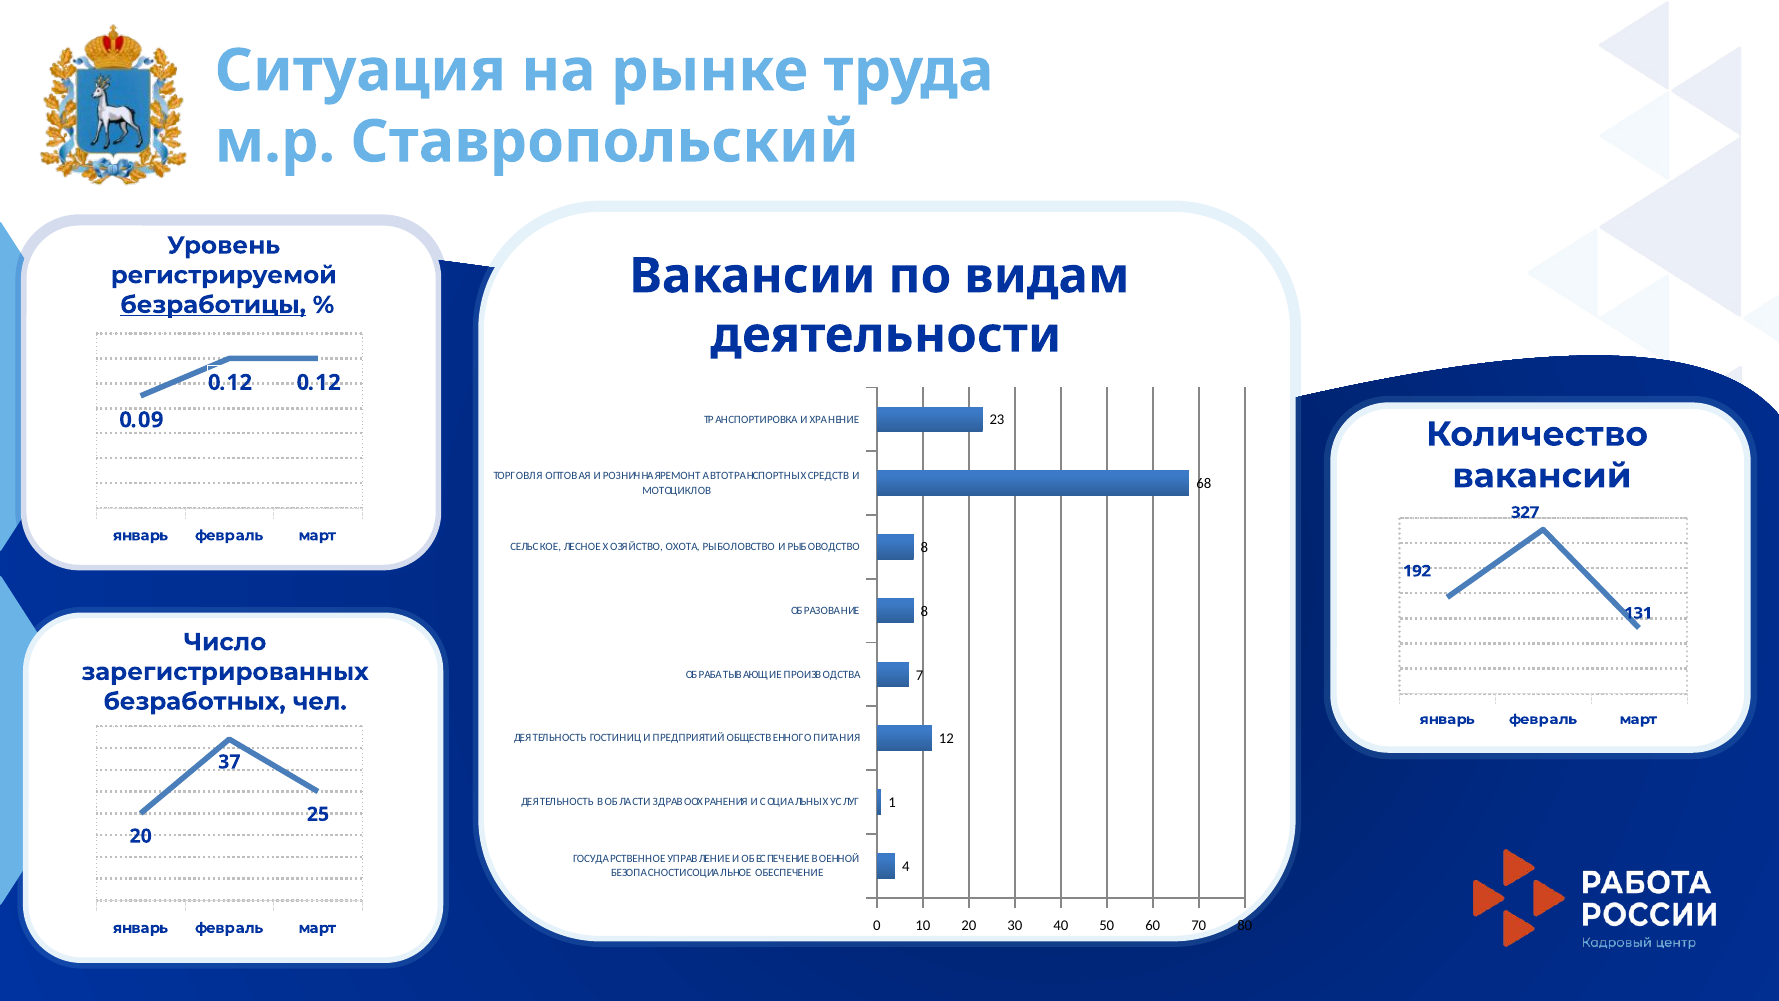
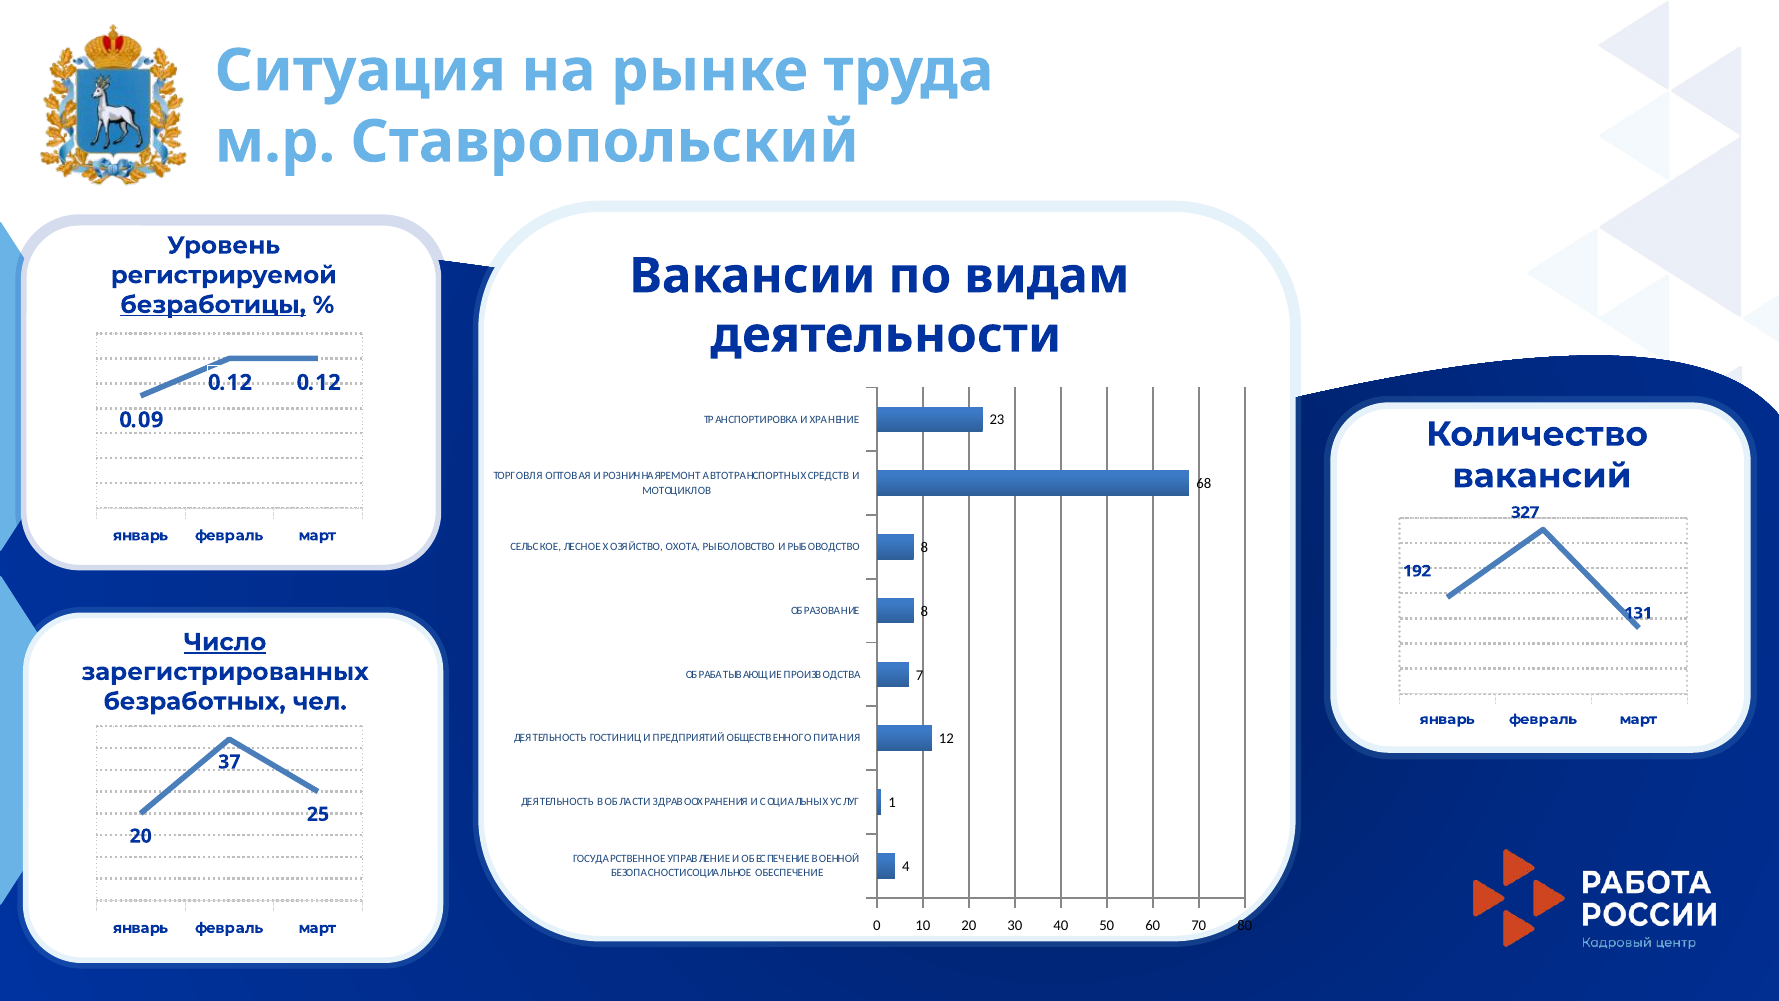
Число underline: none -> present (225, 642)
